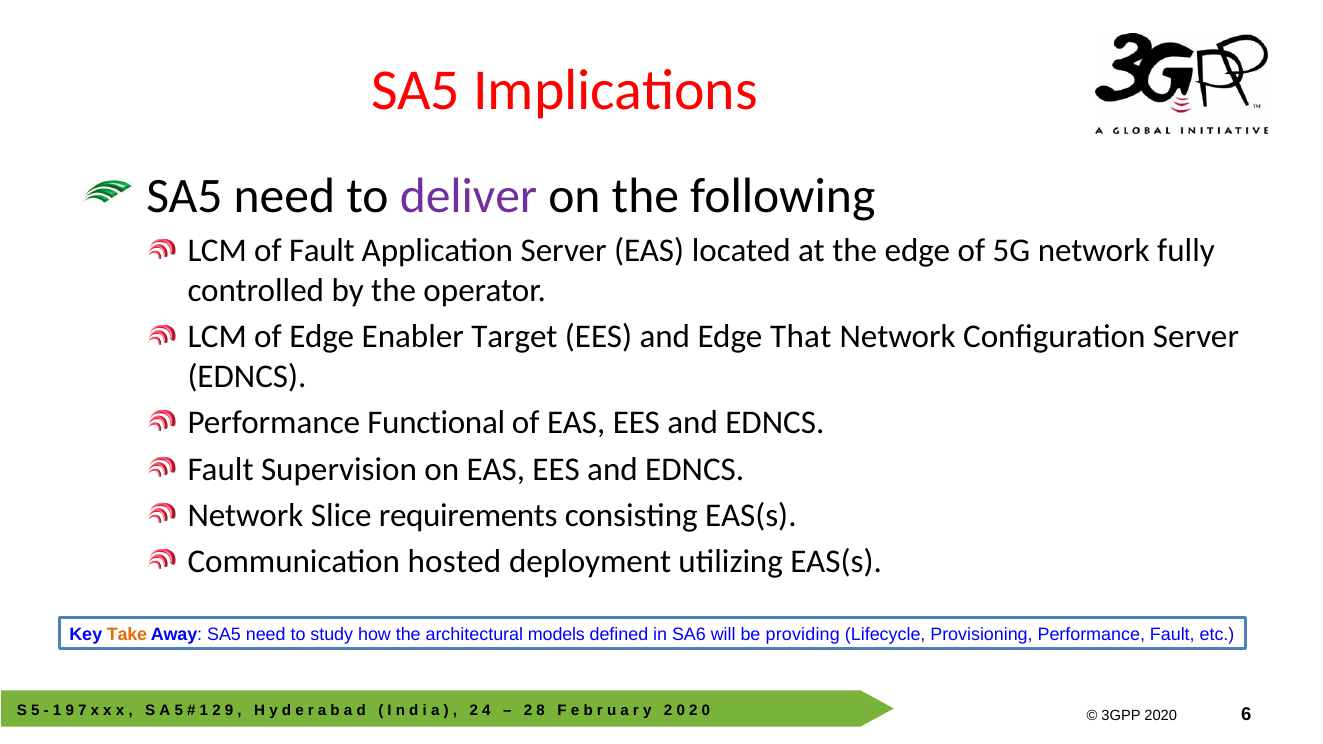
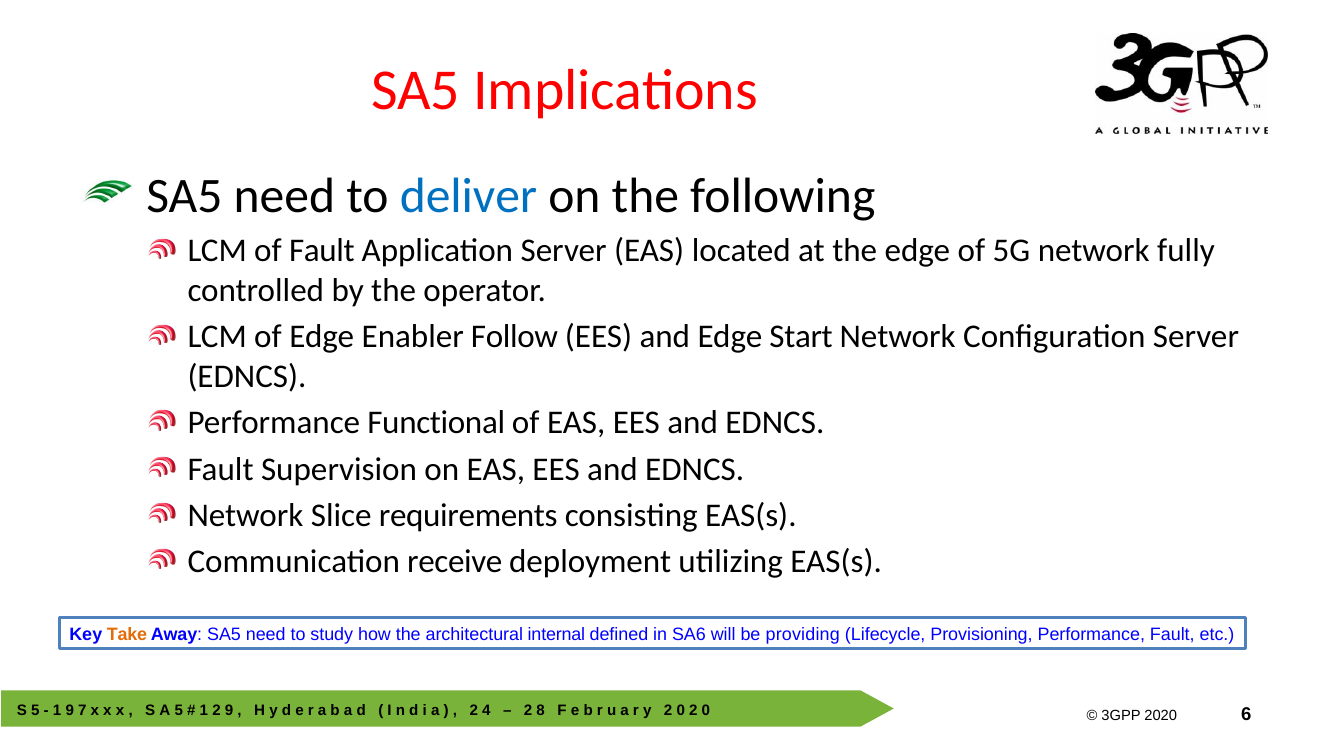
deliver colour: purple -> blue (469, 196)
Target: Target -> Follow (515, 337)
That: That -> Start (801, 337)
hosted: hosted -> receive (455, 562)
models: models -> internal (556, 634)
